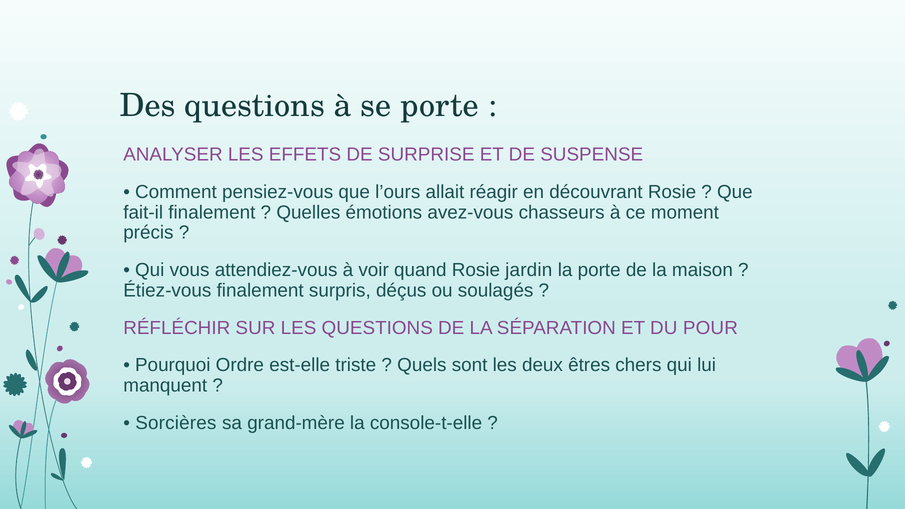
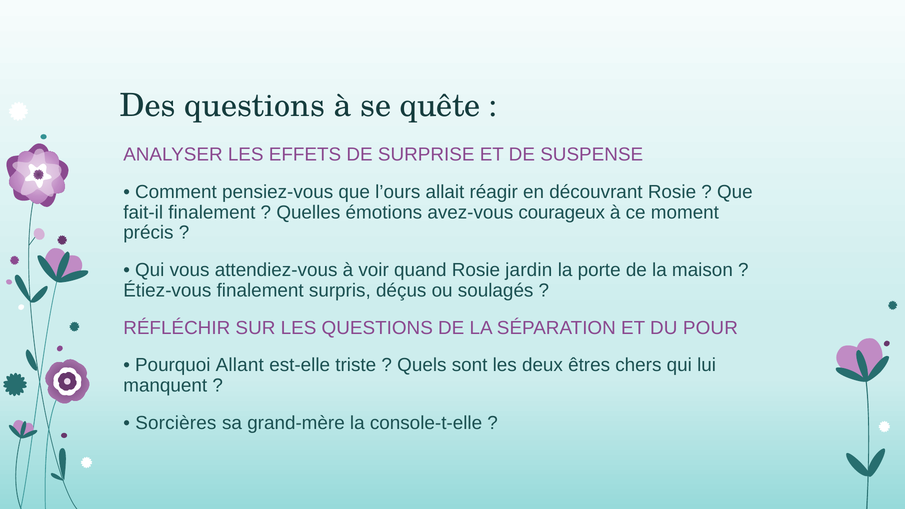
se porte: porte -> quête (440, 106)
chasseurs: chasseurs -> courageux (562, 212)
Ordre: Ordre -> Allant (240, 365)
